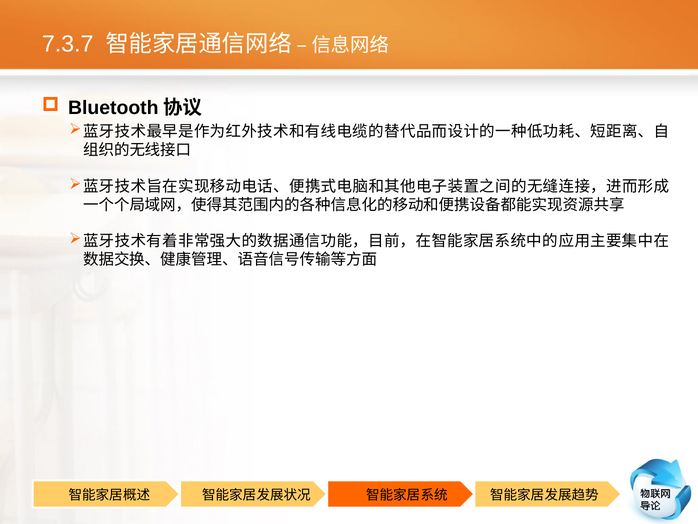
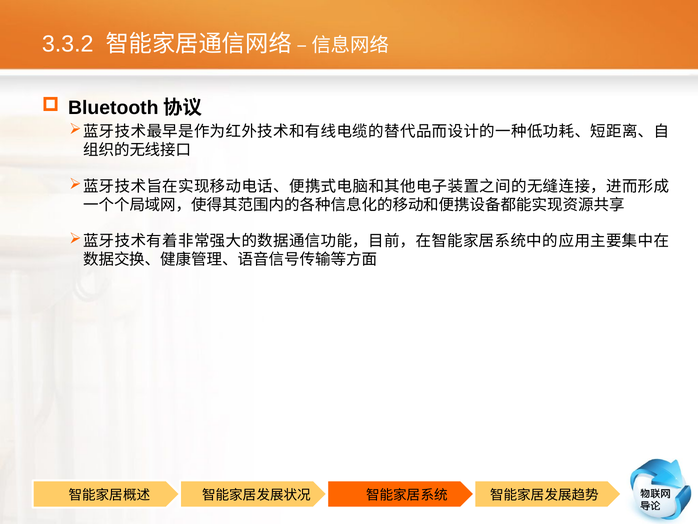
7.3.7: 7.3.7 -> 3.3.2 (68, 44)
